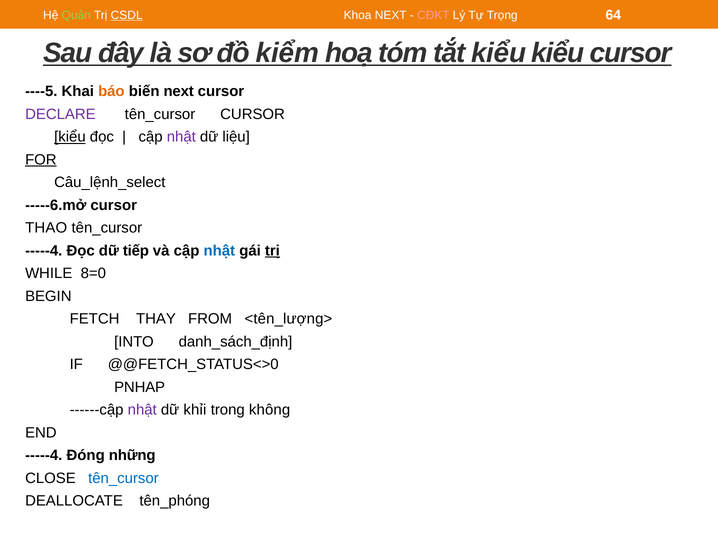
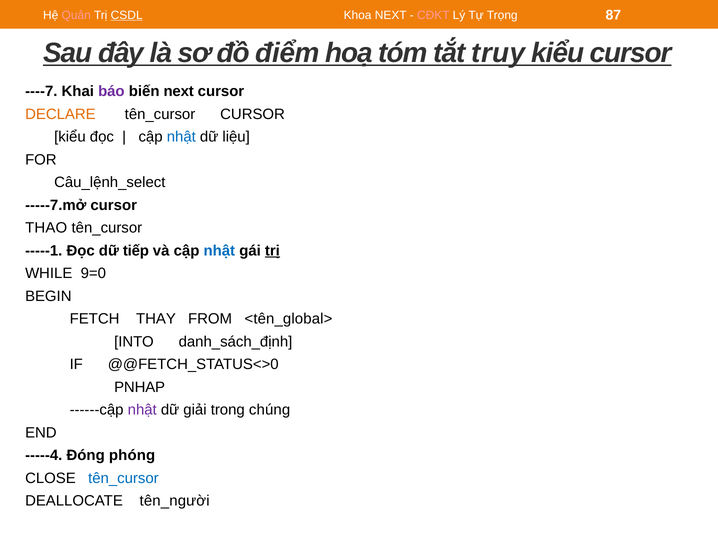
Quản colour: light green -> pink (76, 15)
64: 64 -> 87 (613, 15)
kiểm: kiểm -> điểm (288, 53)
tắt kiểu: kiểu -> truy (498, 53)
----5: ----5 -> ----7 (41, 91)
báo colour: orange -> purple (111, 91)
DECLARE colour: purple -> orange (60, 114)
kiểu underline: present -> none (70, 137)
nhật colour: purple -> blue (181, 137)
FOR underline: present -> none (41, 160)
-----6.mở: -----6.mở -> -----7.mở (56, 205)
-----4: -----4 -> -----1 (44, 250)
8=0: 8=0 -> 9=0 (93, 273)
<tên_lượng>: <tên_lượng> -> <tên_global> (288, 319)
khỉi: khỉi -> giải (195, 410)
không: không -> chúng (270, 410)
những: những -> phóng (132, 455)
tên_phóng: tên_phóng -> tên_người (175, 500)
